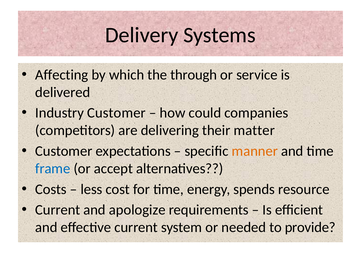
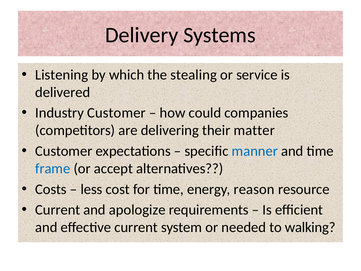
Affecting: Affecting -> Listening (62, 75)
through: through -> stealing (194, 75)
manner colour: orange -> blue (255, 151)
spends: spends -> reason (254, 189)
provide: provide -> walking (310, 227)
